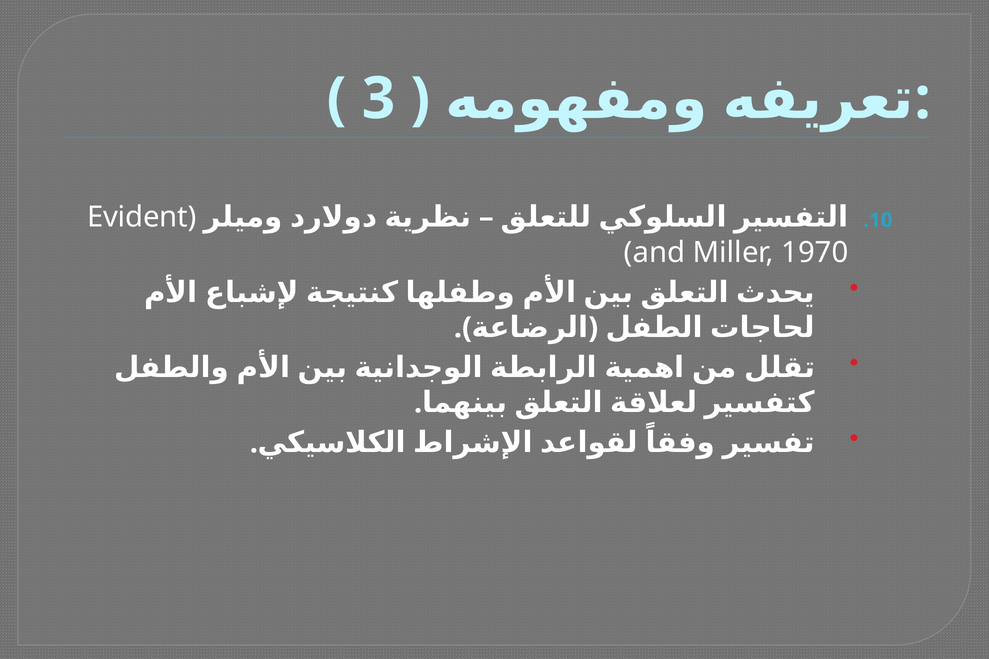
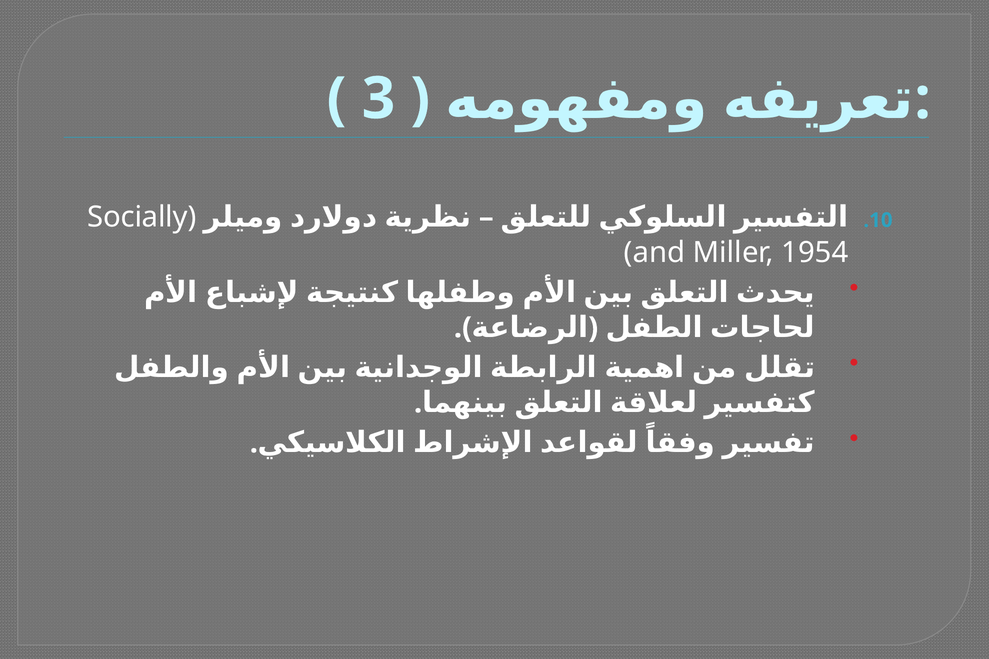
Evident: Evident -> Socially (138, 217)
1970: 1970 -> 1954 (815, 253)
